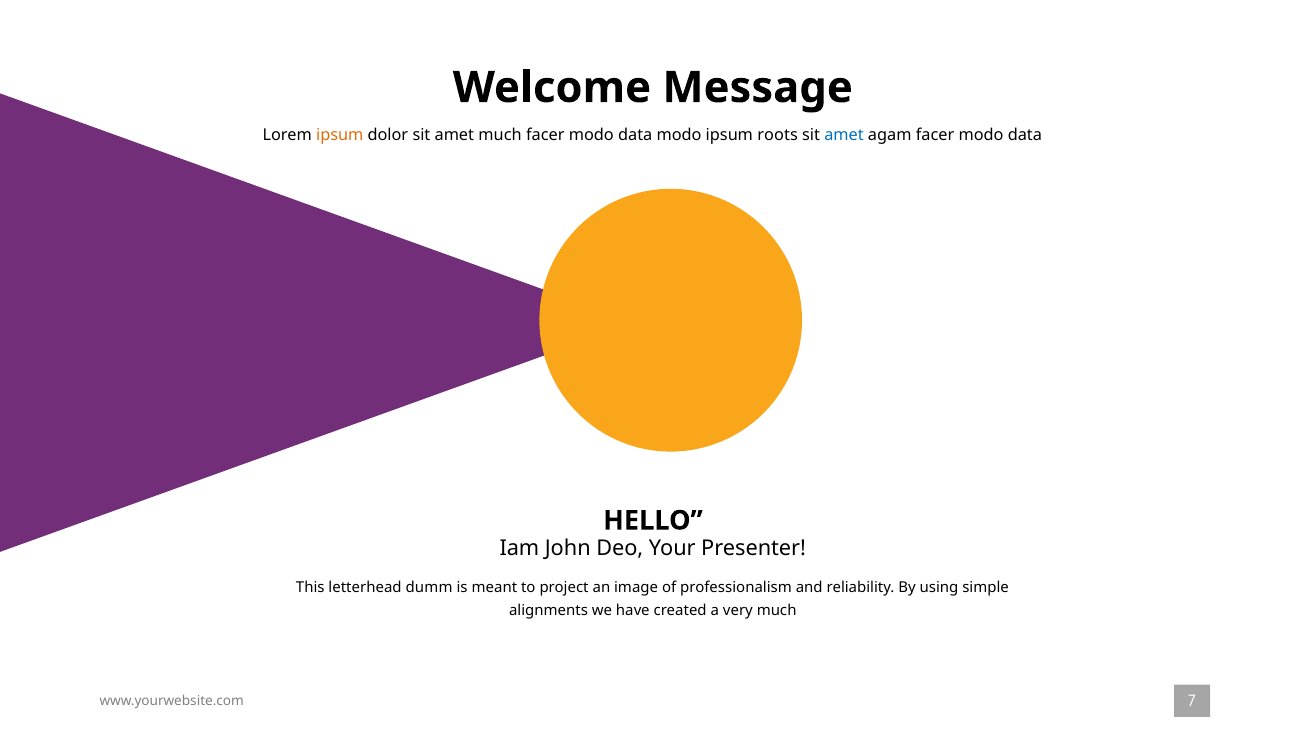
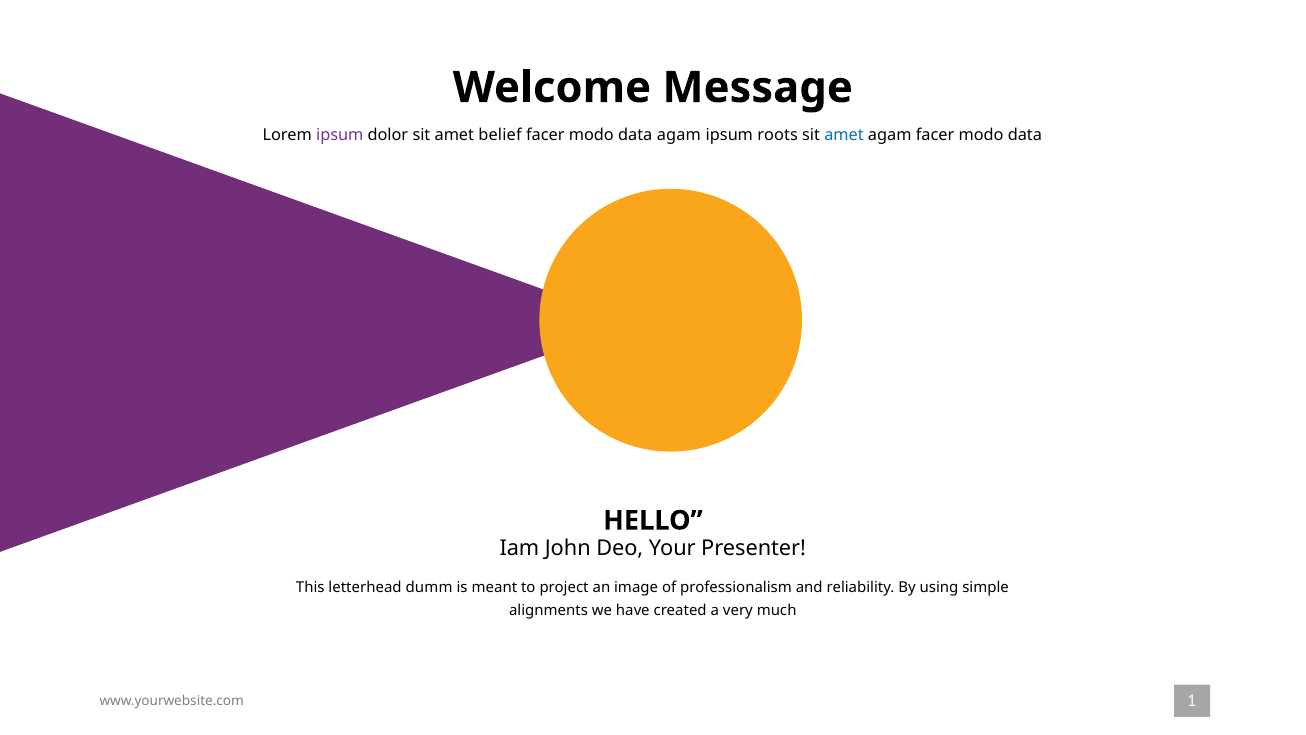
ipsum colour: orange -> purple (340, 135)
amet much: much -> belief (500, 135)
data modo: modo -> agam (679, 135)
7: 7 -> 1 (1192, 701)
